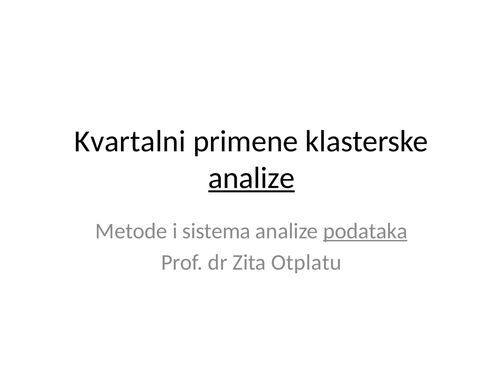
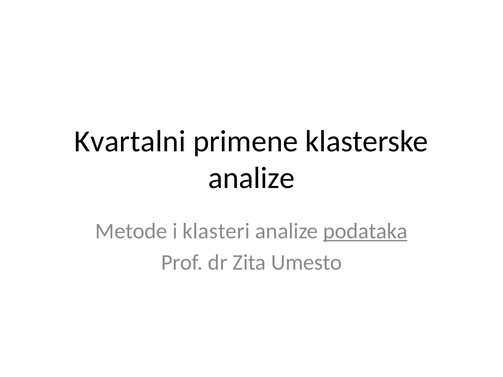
analize underline: present -> none (251, 178)
sistema: sistema -> klasteri (216, 231)
Otplatu: Otplatu -> Umesto (306, 263)
